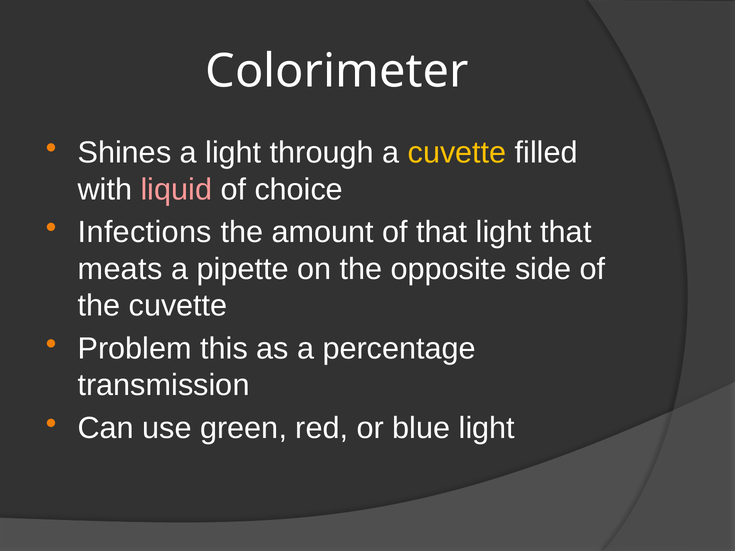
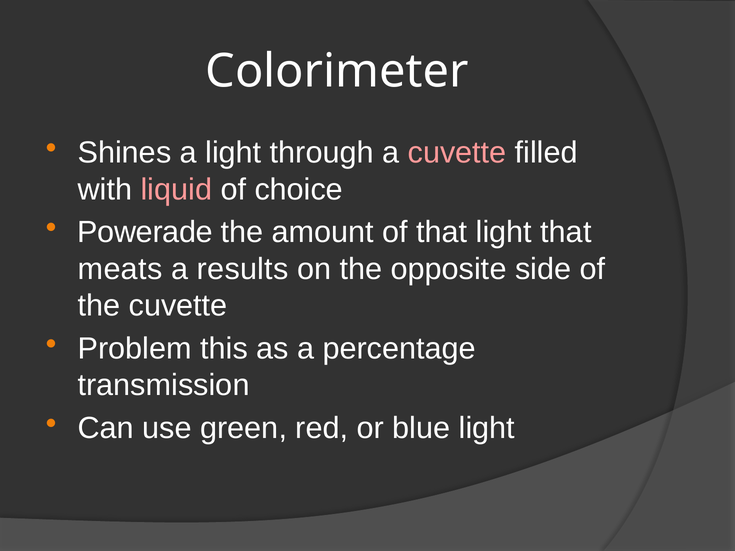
cuvette colour: yellow -> pink (457, 153)
Infections: Infections -> Powerade (145, 232)
pipette: pipette -> results (243, 269)
